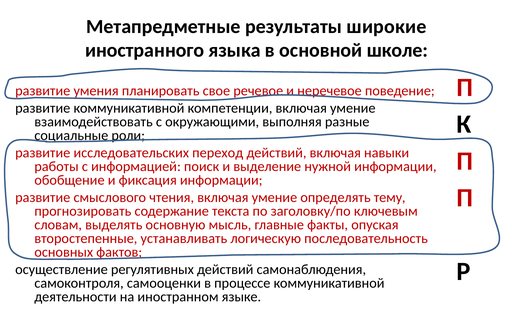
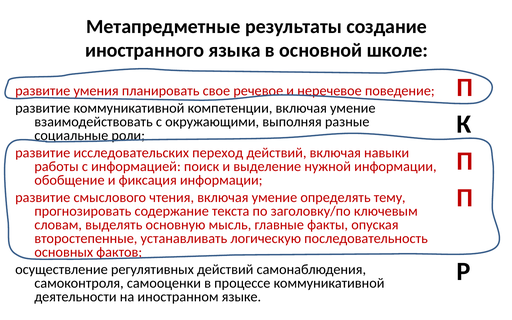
широкие: широкие -> создание (387, 26)
